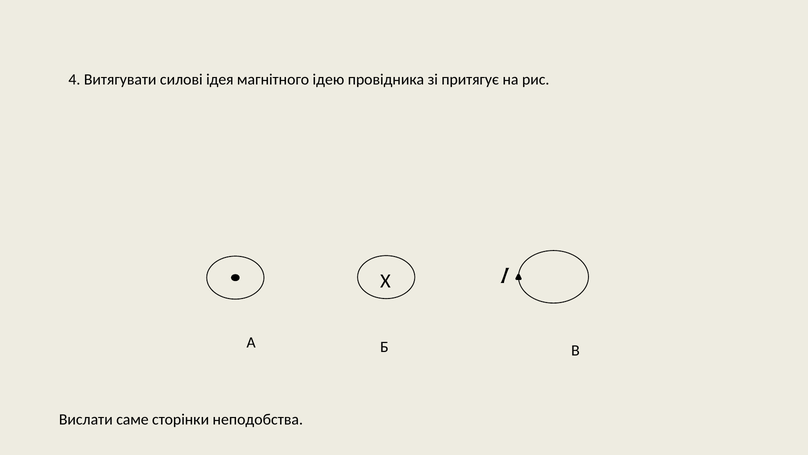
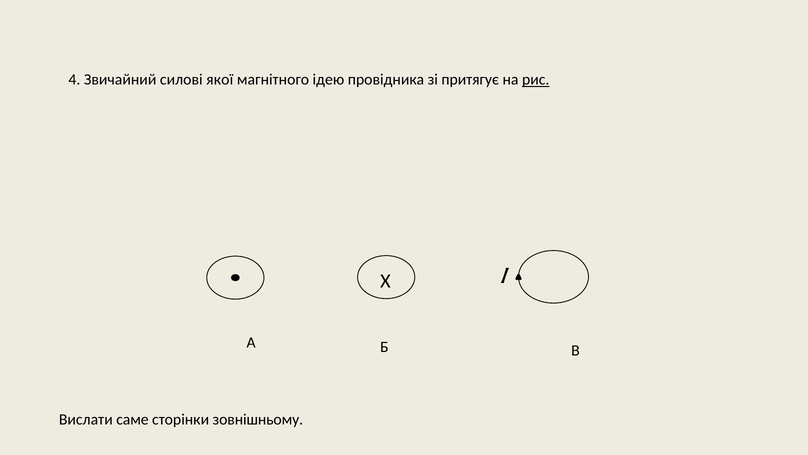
Витягувати: Витягувати -> Звичайний (120, 80)
ідея: ідея -> якої (220, 80)
рис underline: none -> present (536, 80)
неподобства: неподобства -> зовнішньому (258, 419)
